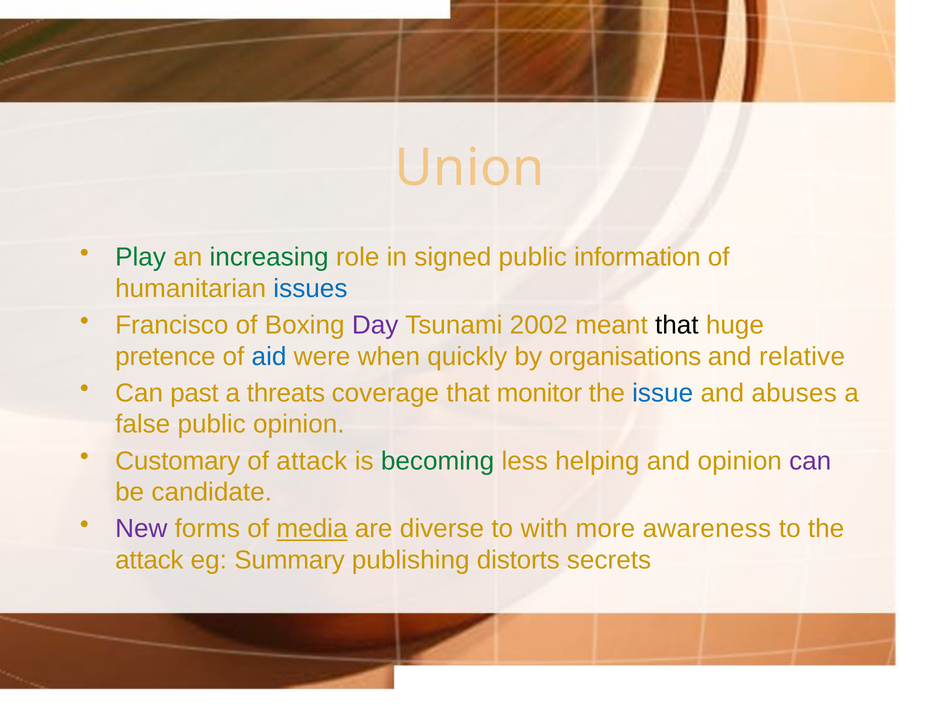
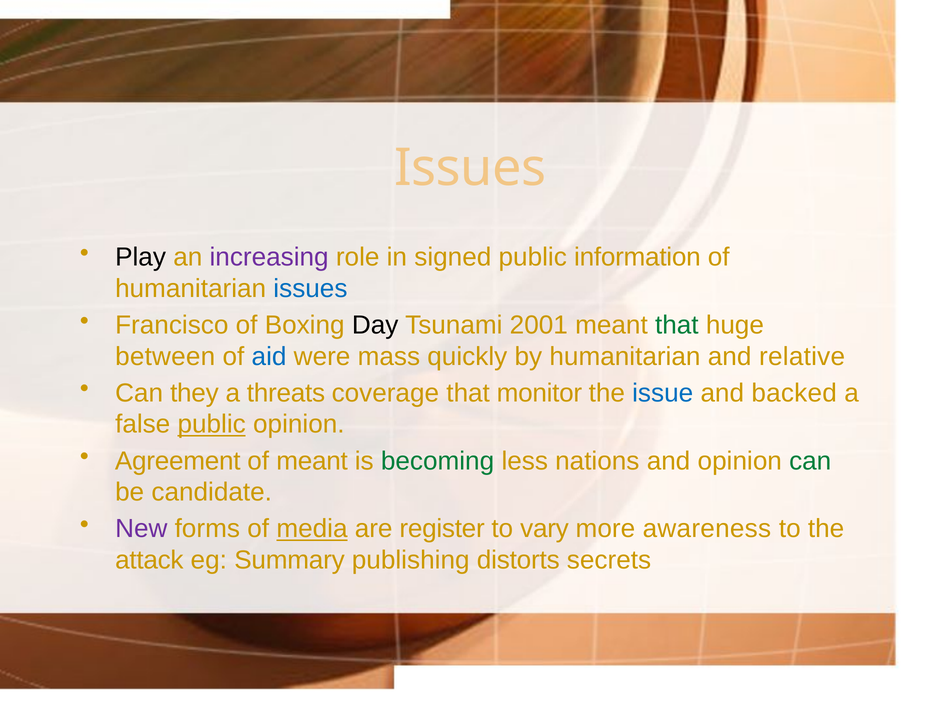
Union: Union -> Issues (470, 168)
Play colour: green -> black (141, 257)
increasing colour: green -> purple (269, 257)
Day colour: purple -> black (375, 325)
2002: 2002 -> 2001 (539, 325)
that colour: black -> green (677, 325)
pretence: pretence -> between (165, 356)
when: when -> mass (389, 356)
by organisations: organisations -> humanitarian (625, 356)
past: past -> they (194, 393)
abuses: abuses -> backed (794, 393)
public underline: none -> present (212, 424)
Customary: Customary -> Agreement (178, 461)
of attack: attack -> meant (312, 461)
helping: helping -> nations (597, 461)
can colour: purple -> green (810, 461)
diverse: diverse -> register (442, 529)
with: with -> vary (545, 529)
